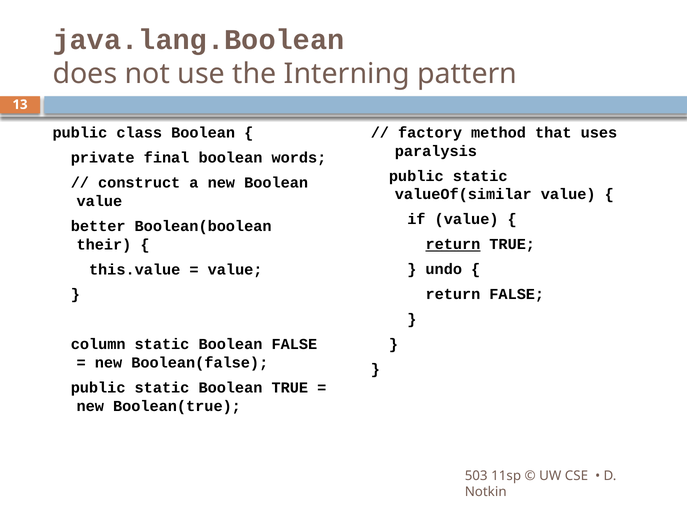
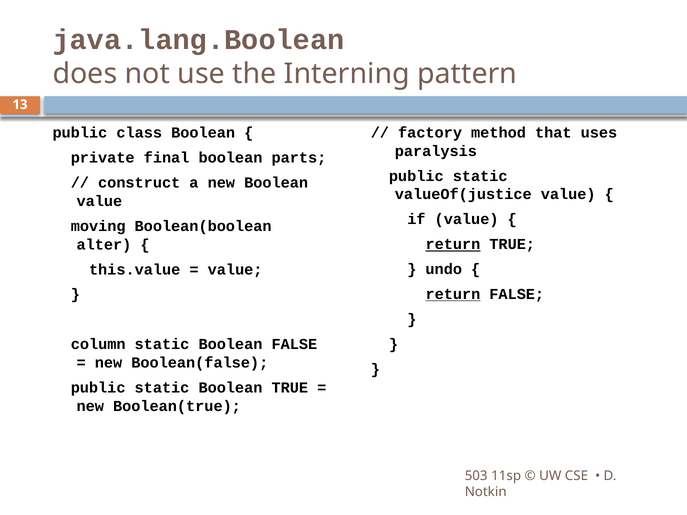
words: words -> parts (299, 158)
valueOf(similar: valueOf(similar -> valueOf(justice (463, 195)
better: better -> moving (98, 226)
their: their -> alter (104, 245)
return underline: none -> present (453, 294)
